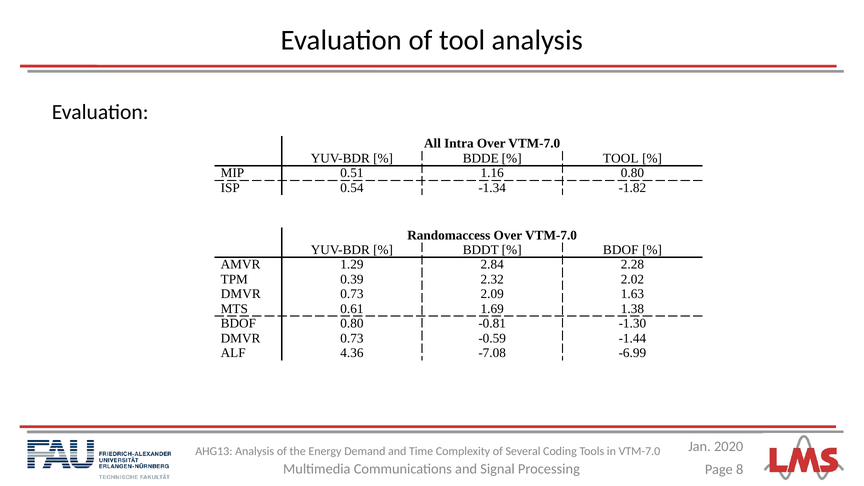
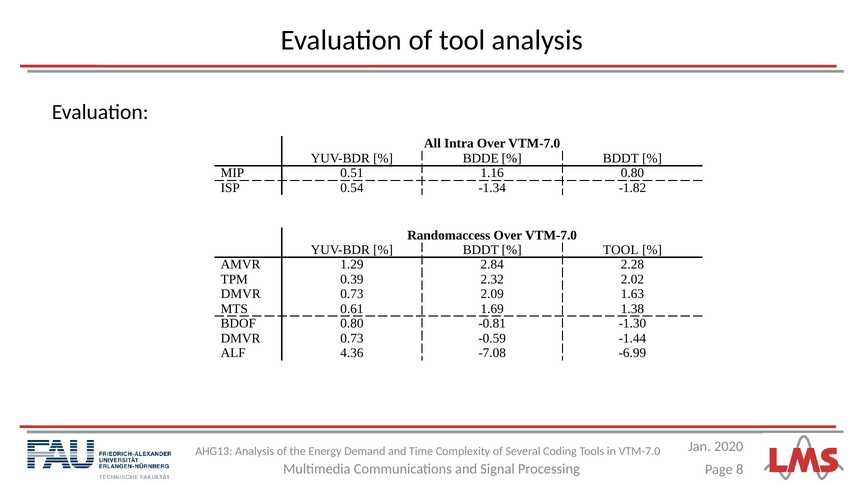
TOOL: TOOL -> BDDT (621, 158)
BDOF: BDOF -> TOOL (621, 250)
